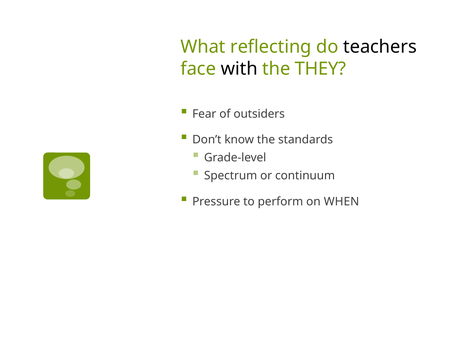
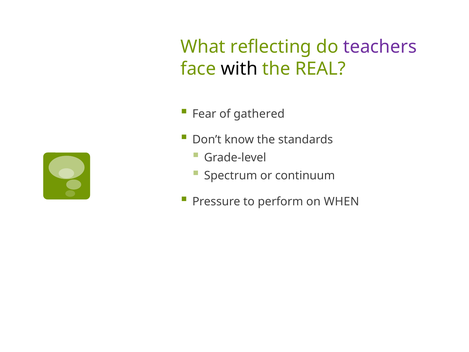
teachers colour: black -> purple (380, 47)
THEY: THEY -> REAL (320, 69)
outsiders: outsiders -> gathered (259, 114)
